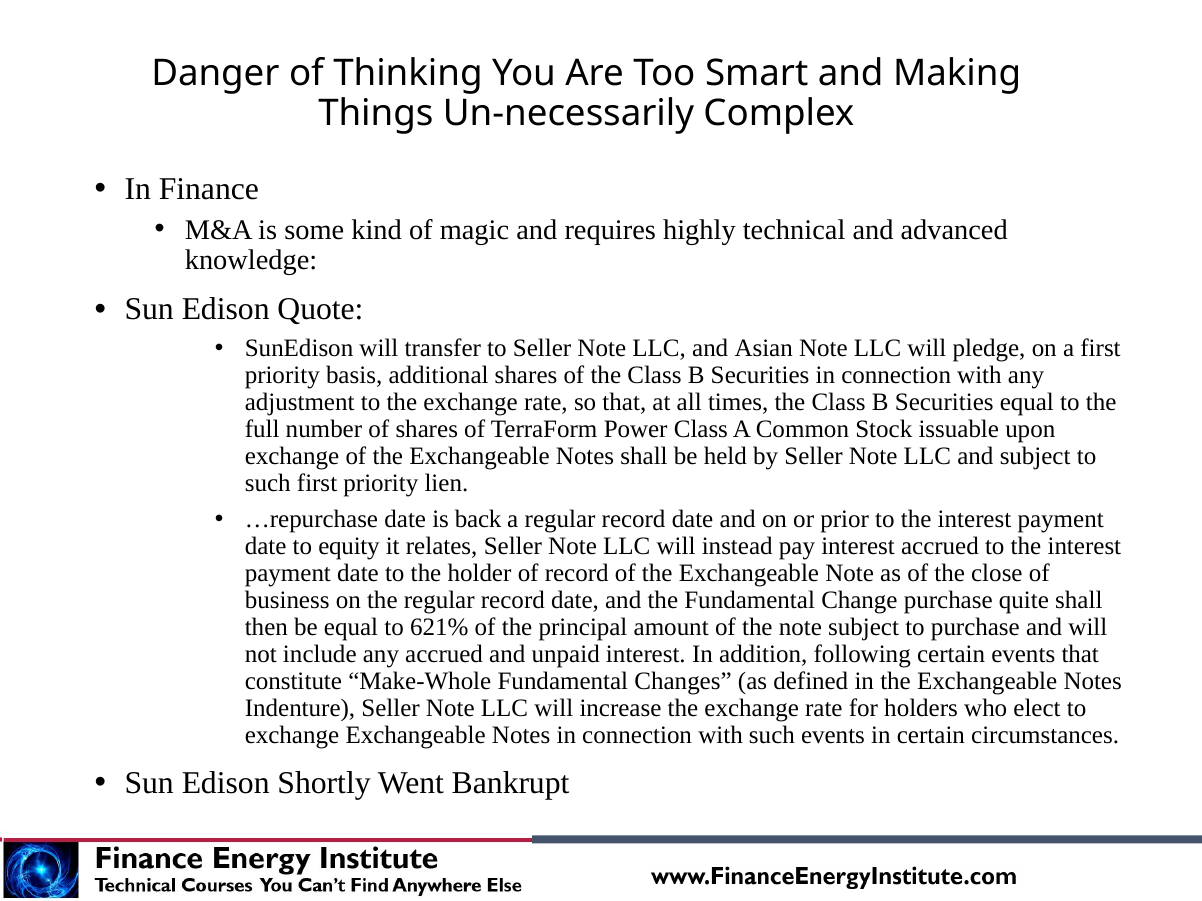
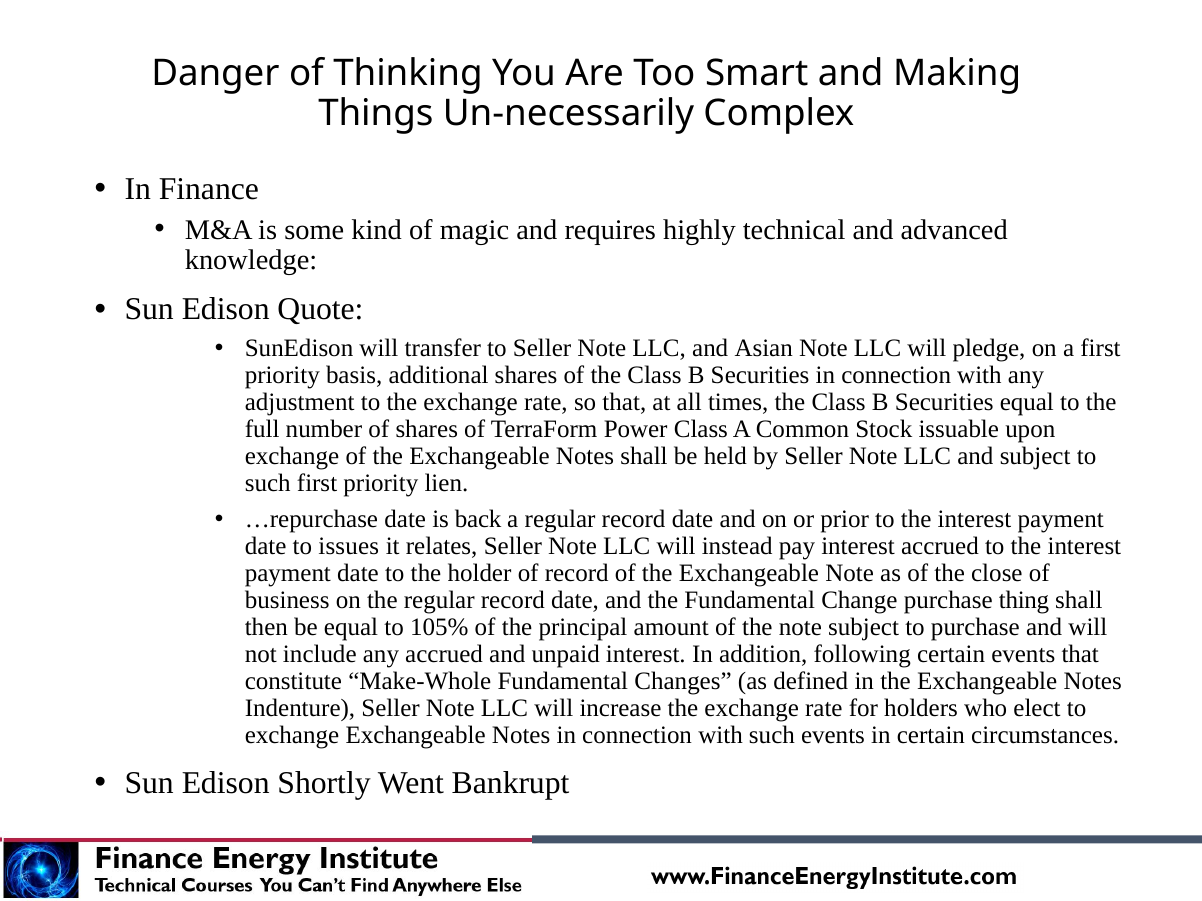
equity: equity -> issues (349, 546)
quite: quite -> thing (1024, 601)
621%: 621% -> 105% (439, 628)
